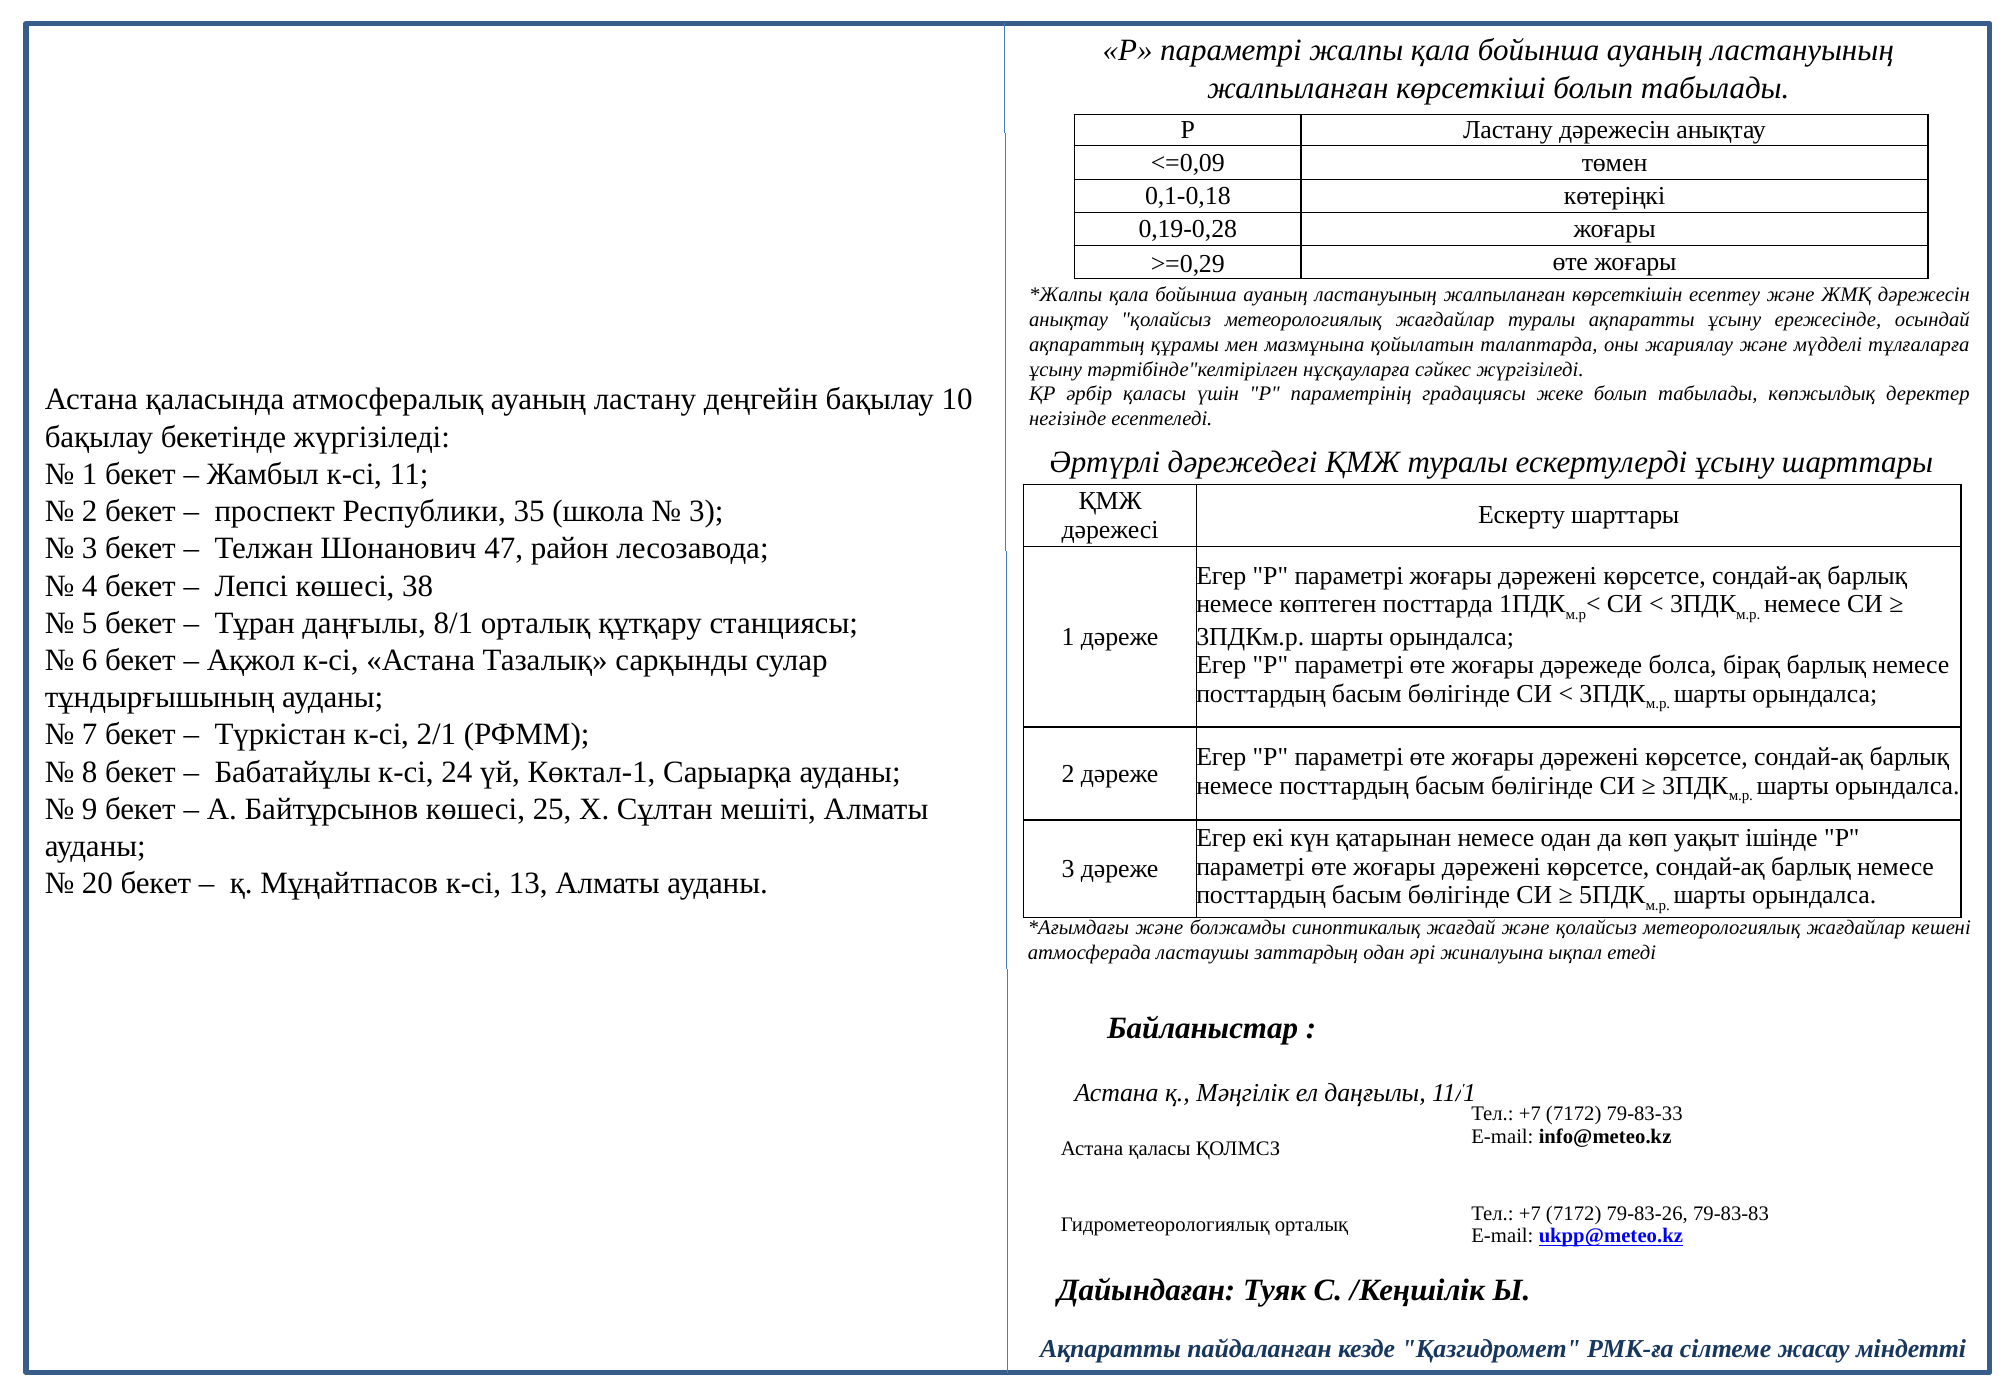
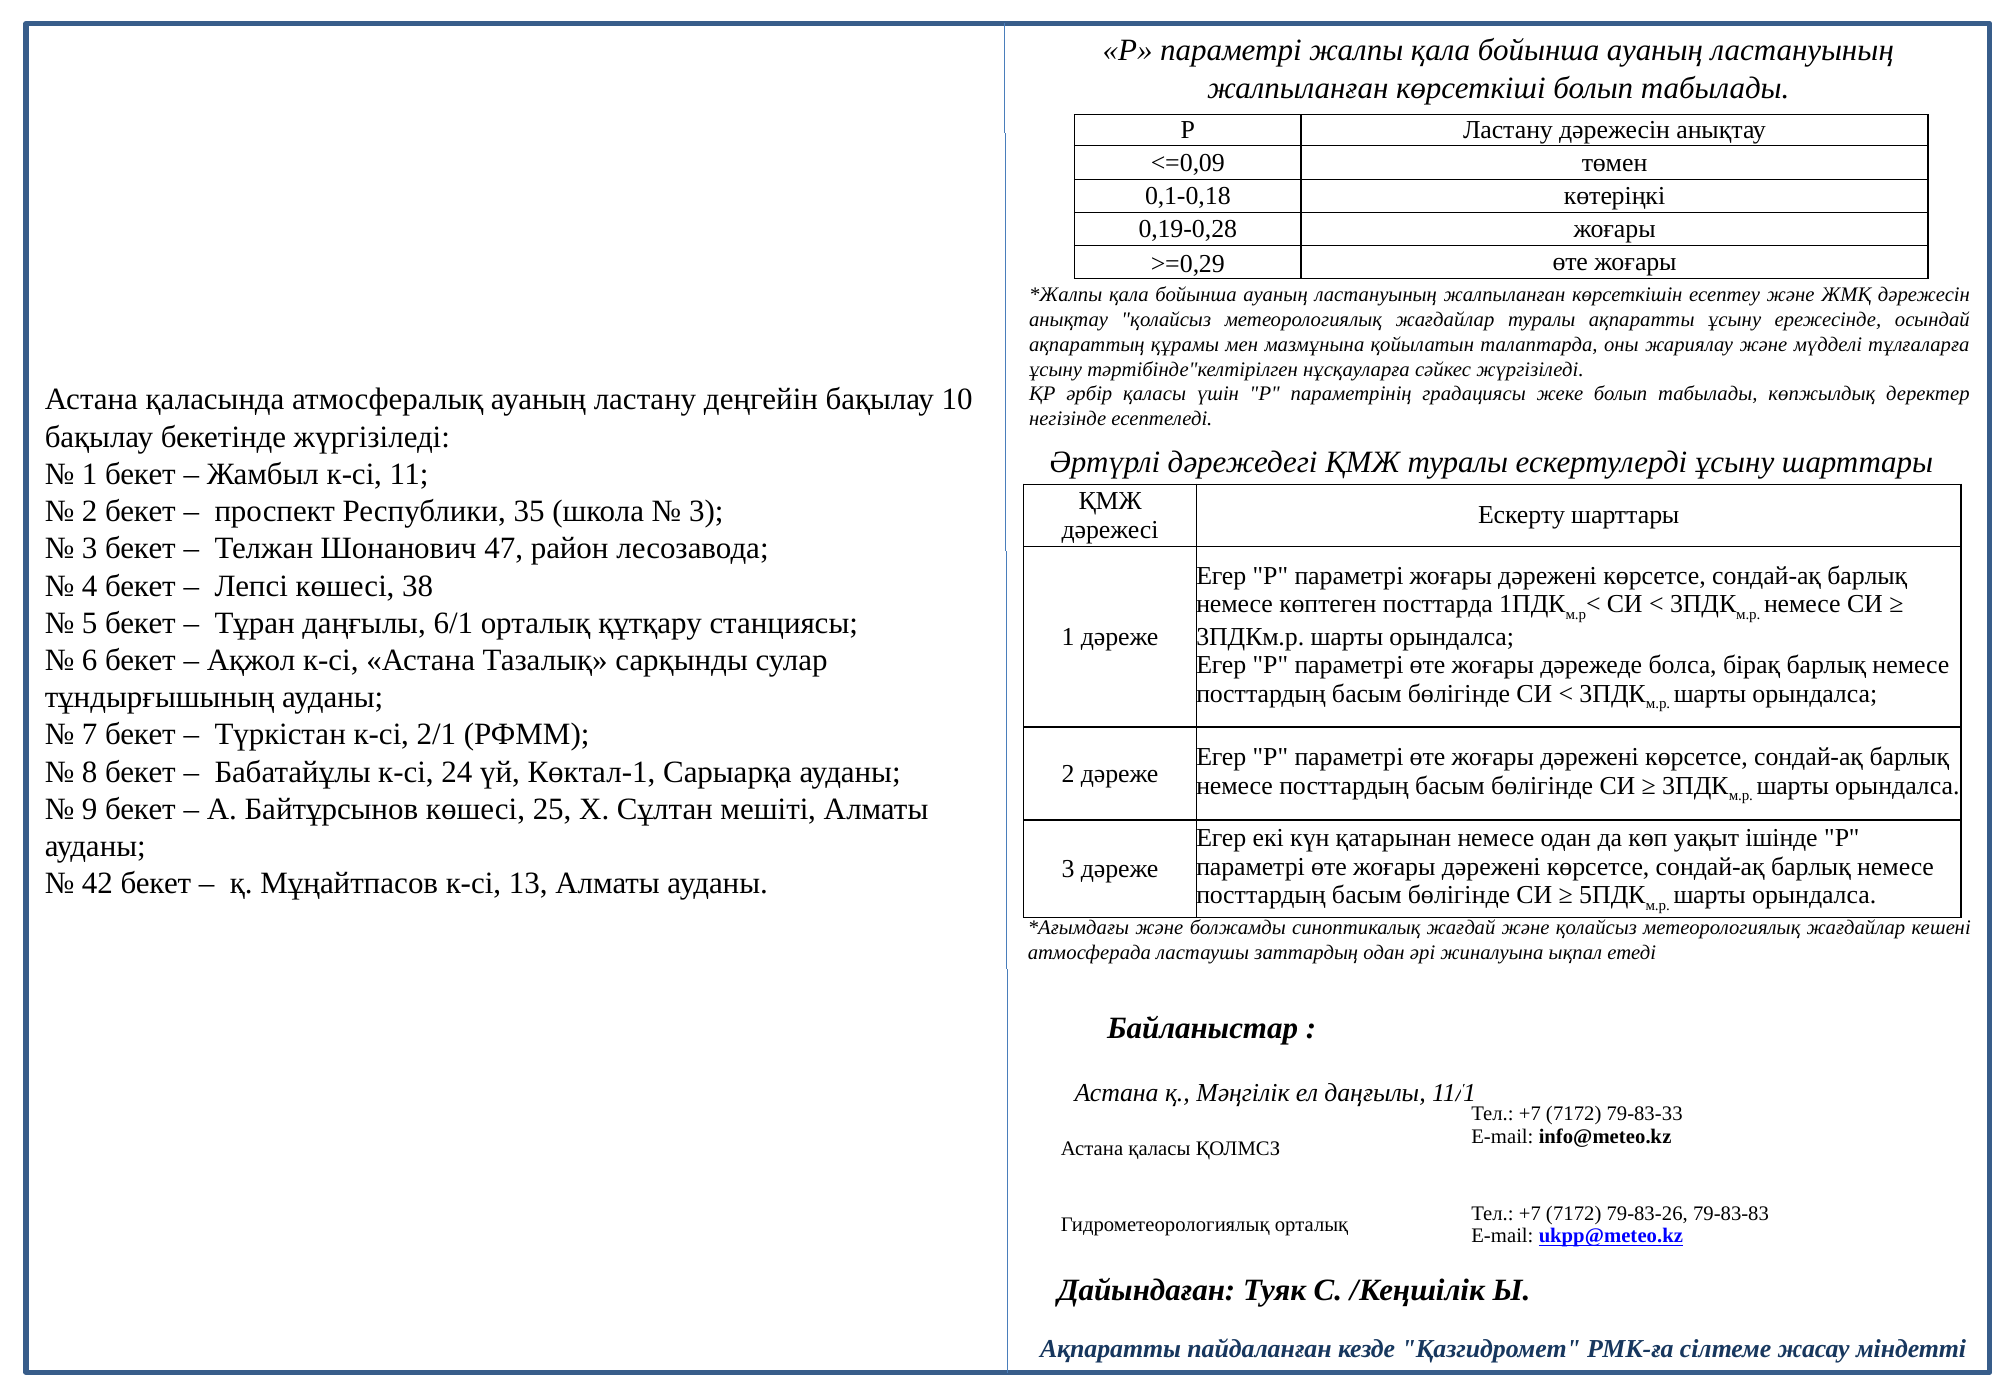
8/1: 8/1 -> 6/1 (453, 623)
20: 20 -> 42 (97, 883)
